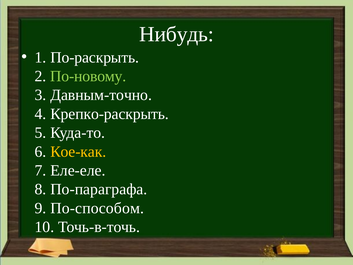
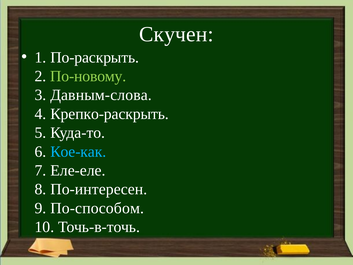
Нибудь: Нибудь -> Скучен (176, 34)
Давным-точно: Давным-точно -> Давным-слова (101, 95)
Кое-как colour: yellow -> light blue (78, 151)
По-параграфа: По-параграфа -> По-интересен (99, 189)
